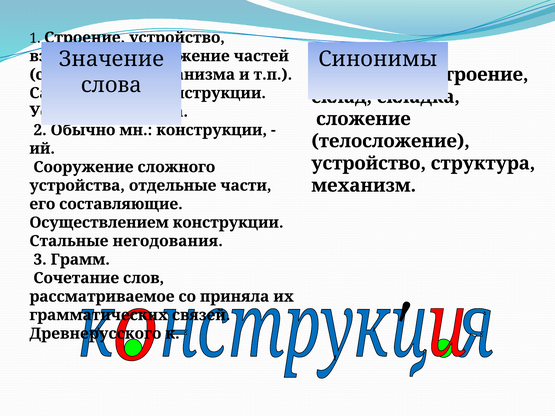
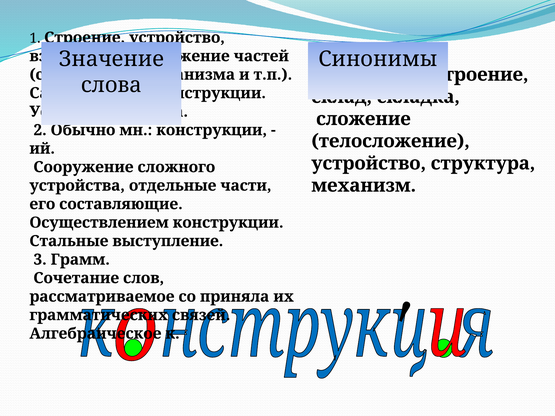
негодования: негодования -> выступление (168, 241)
Древнерусского: Древнерусского -> Алгебраическое (95, 334)
